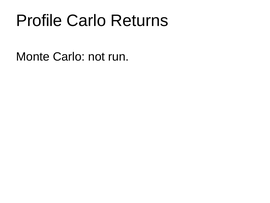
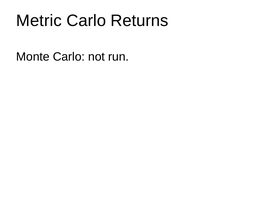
Profile: Profile -> Metric (39, 20)
